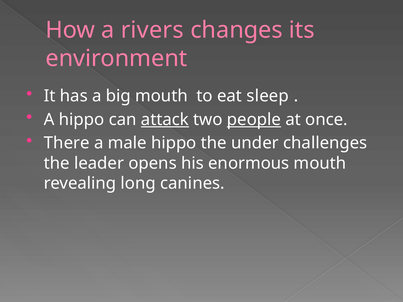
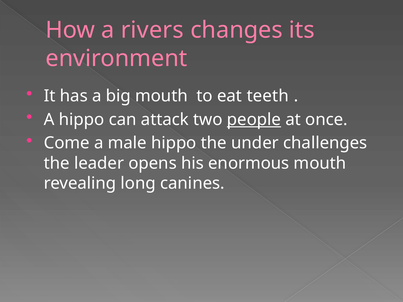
sleep: sleep -> teeth (268, 96)
attack underline: present -> none (165, 120)
There: There -> Come (67, 143)
